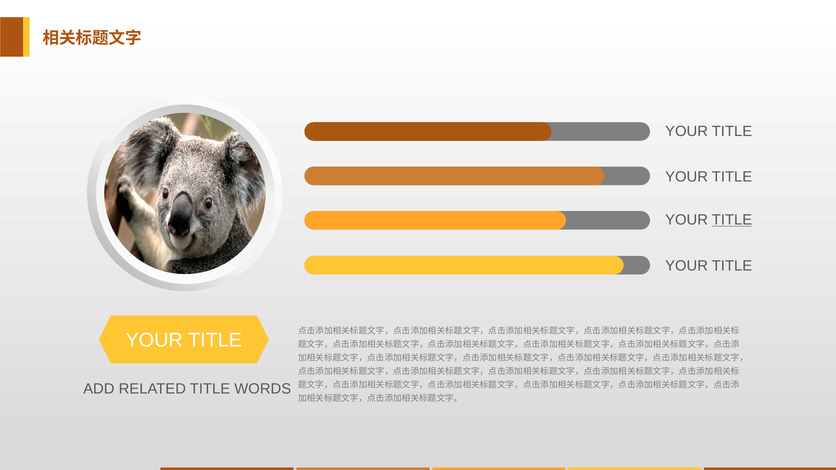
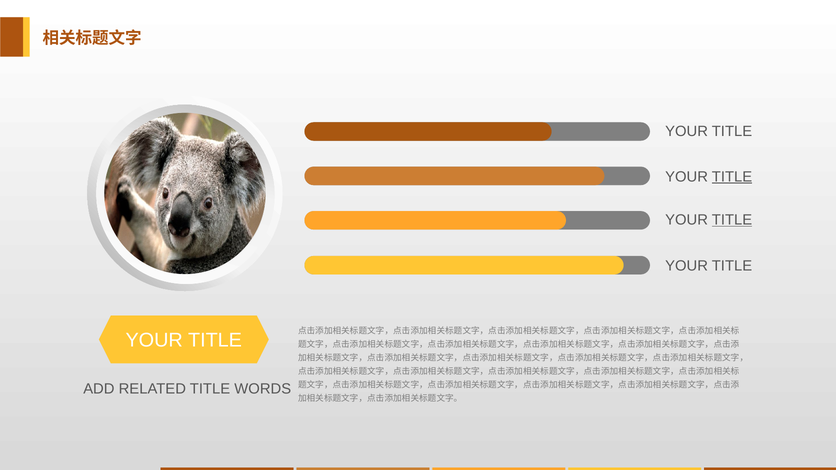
TITLE underline: none -> present (732, 177)
